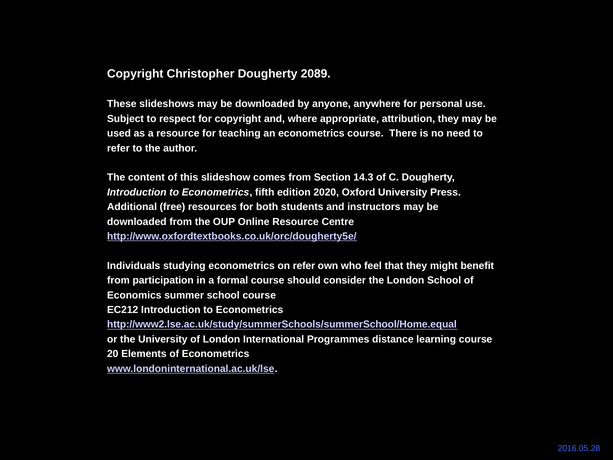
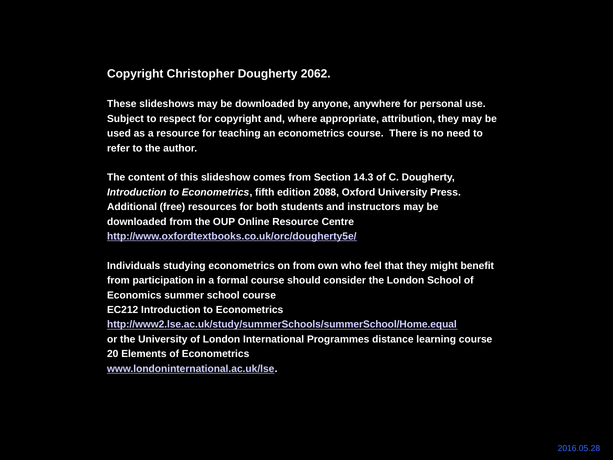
2089: 2089 -> 2062 (316, 74)
2020: 2020 -> 2088 (326, 192)
on refer: refer -> from (304, 266)
